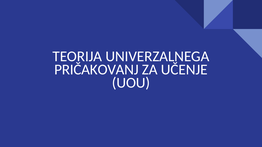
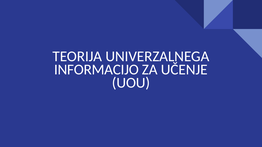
PRIČAKOVANJ: PRIČAKOVANJ -> INFORMACIJO (96, 70)
